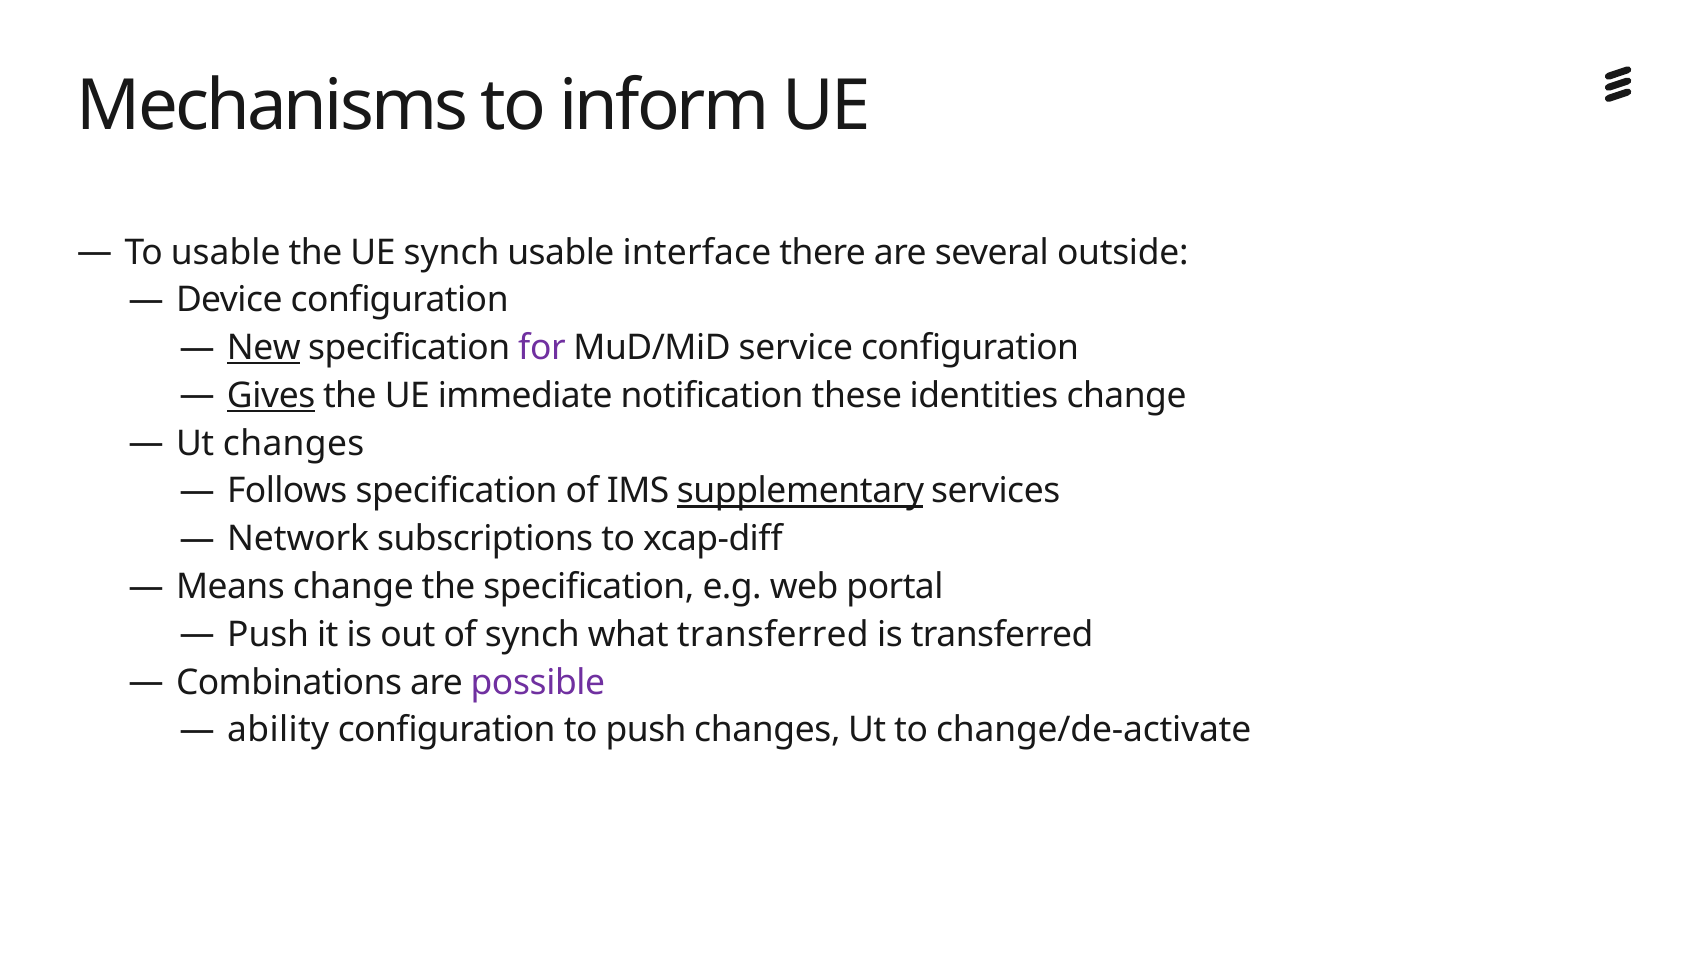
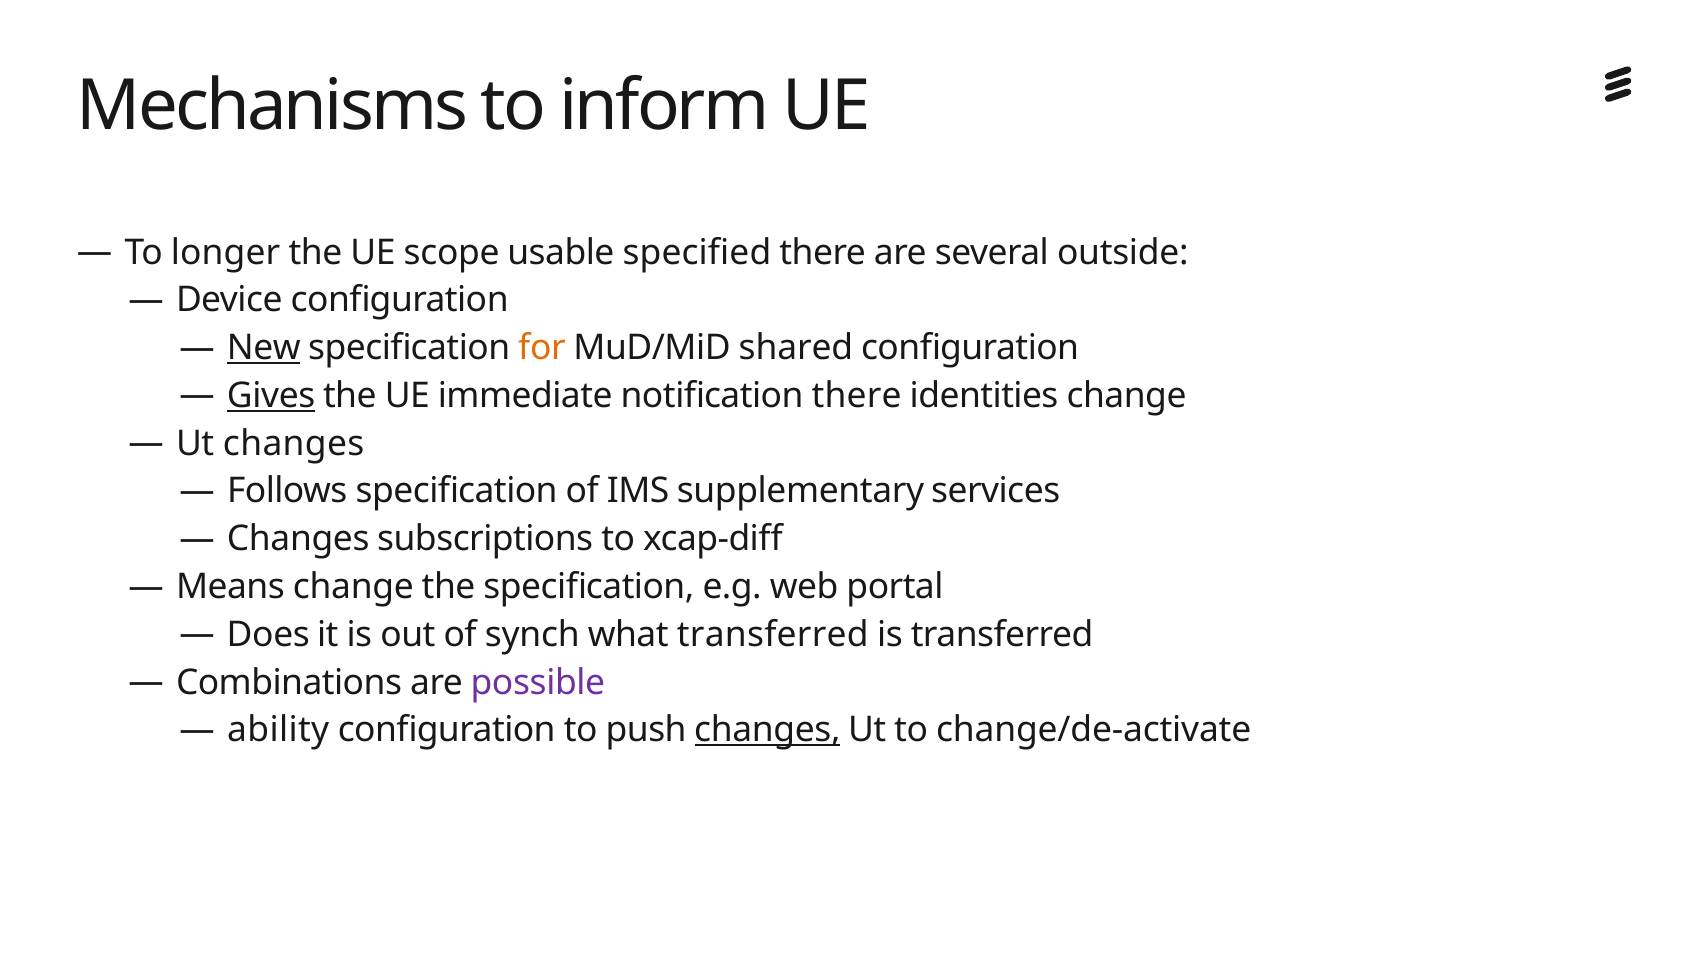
To usable: usable -> longer (226, 252)
UE synch: synch -> scope (452, 252)
interface: interface -> specified (697, 252)
for colour: purple -> orange (542, 348)
service: service -> shared (796, 348)
notification these: these -> there (857, 396)
supplementary underline: present -> none (800, 491)
Network: Network -> Changes (298, 539)
Push: Push -> Does (268, 635)
changes underline: none -> present (767, 730)
